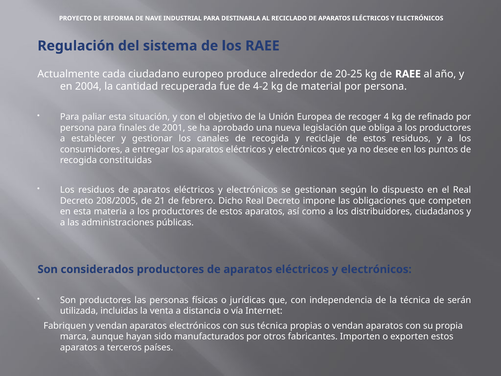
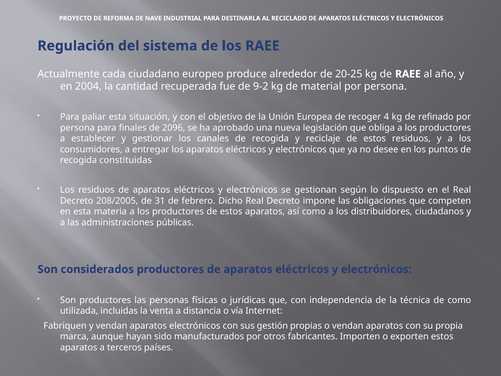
4-2: 4-2 -> 9-2 (261, 86)
2001: 2001 -> 2096 (174, 128)
21: 21 -> 31 (160, 201)
de serán: serán -> como (459, 300)
sus técnica: técnica -> gestión (272, 325)
